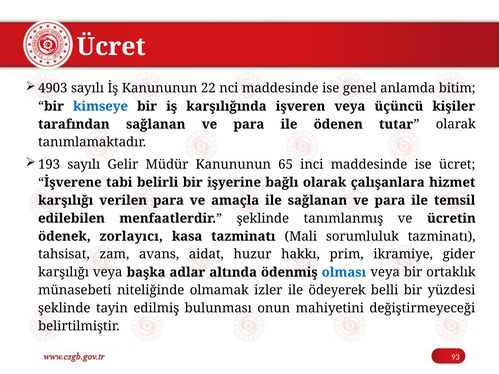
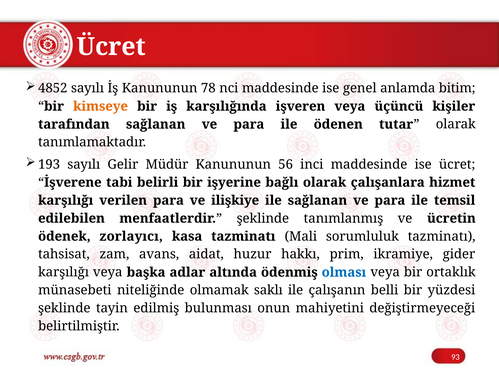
4903: 4903 -> 4852 (53, 88)
22: 22 -> 78 (208, 88)
kimseye colour: blue -> orange (101, 106)
65: 65 -> 56 (286, 165)
amaçla: amaçla -> ilişkiye (235, 201)
izler: izler -> saklı (268, 290)
ödeyerek: ödeyerek -> çalışanın (337, 290)
